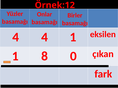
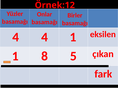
0: 0 -> 5 (73, 56)
